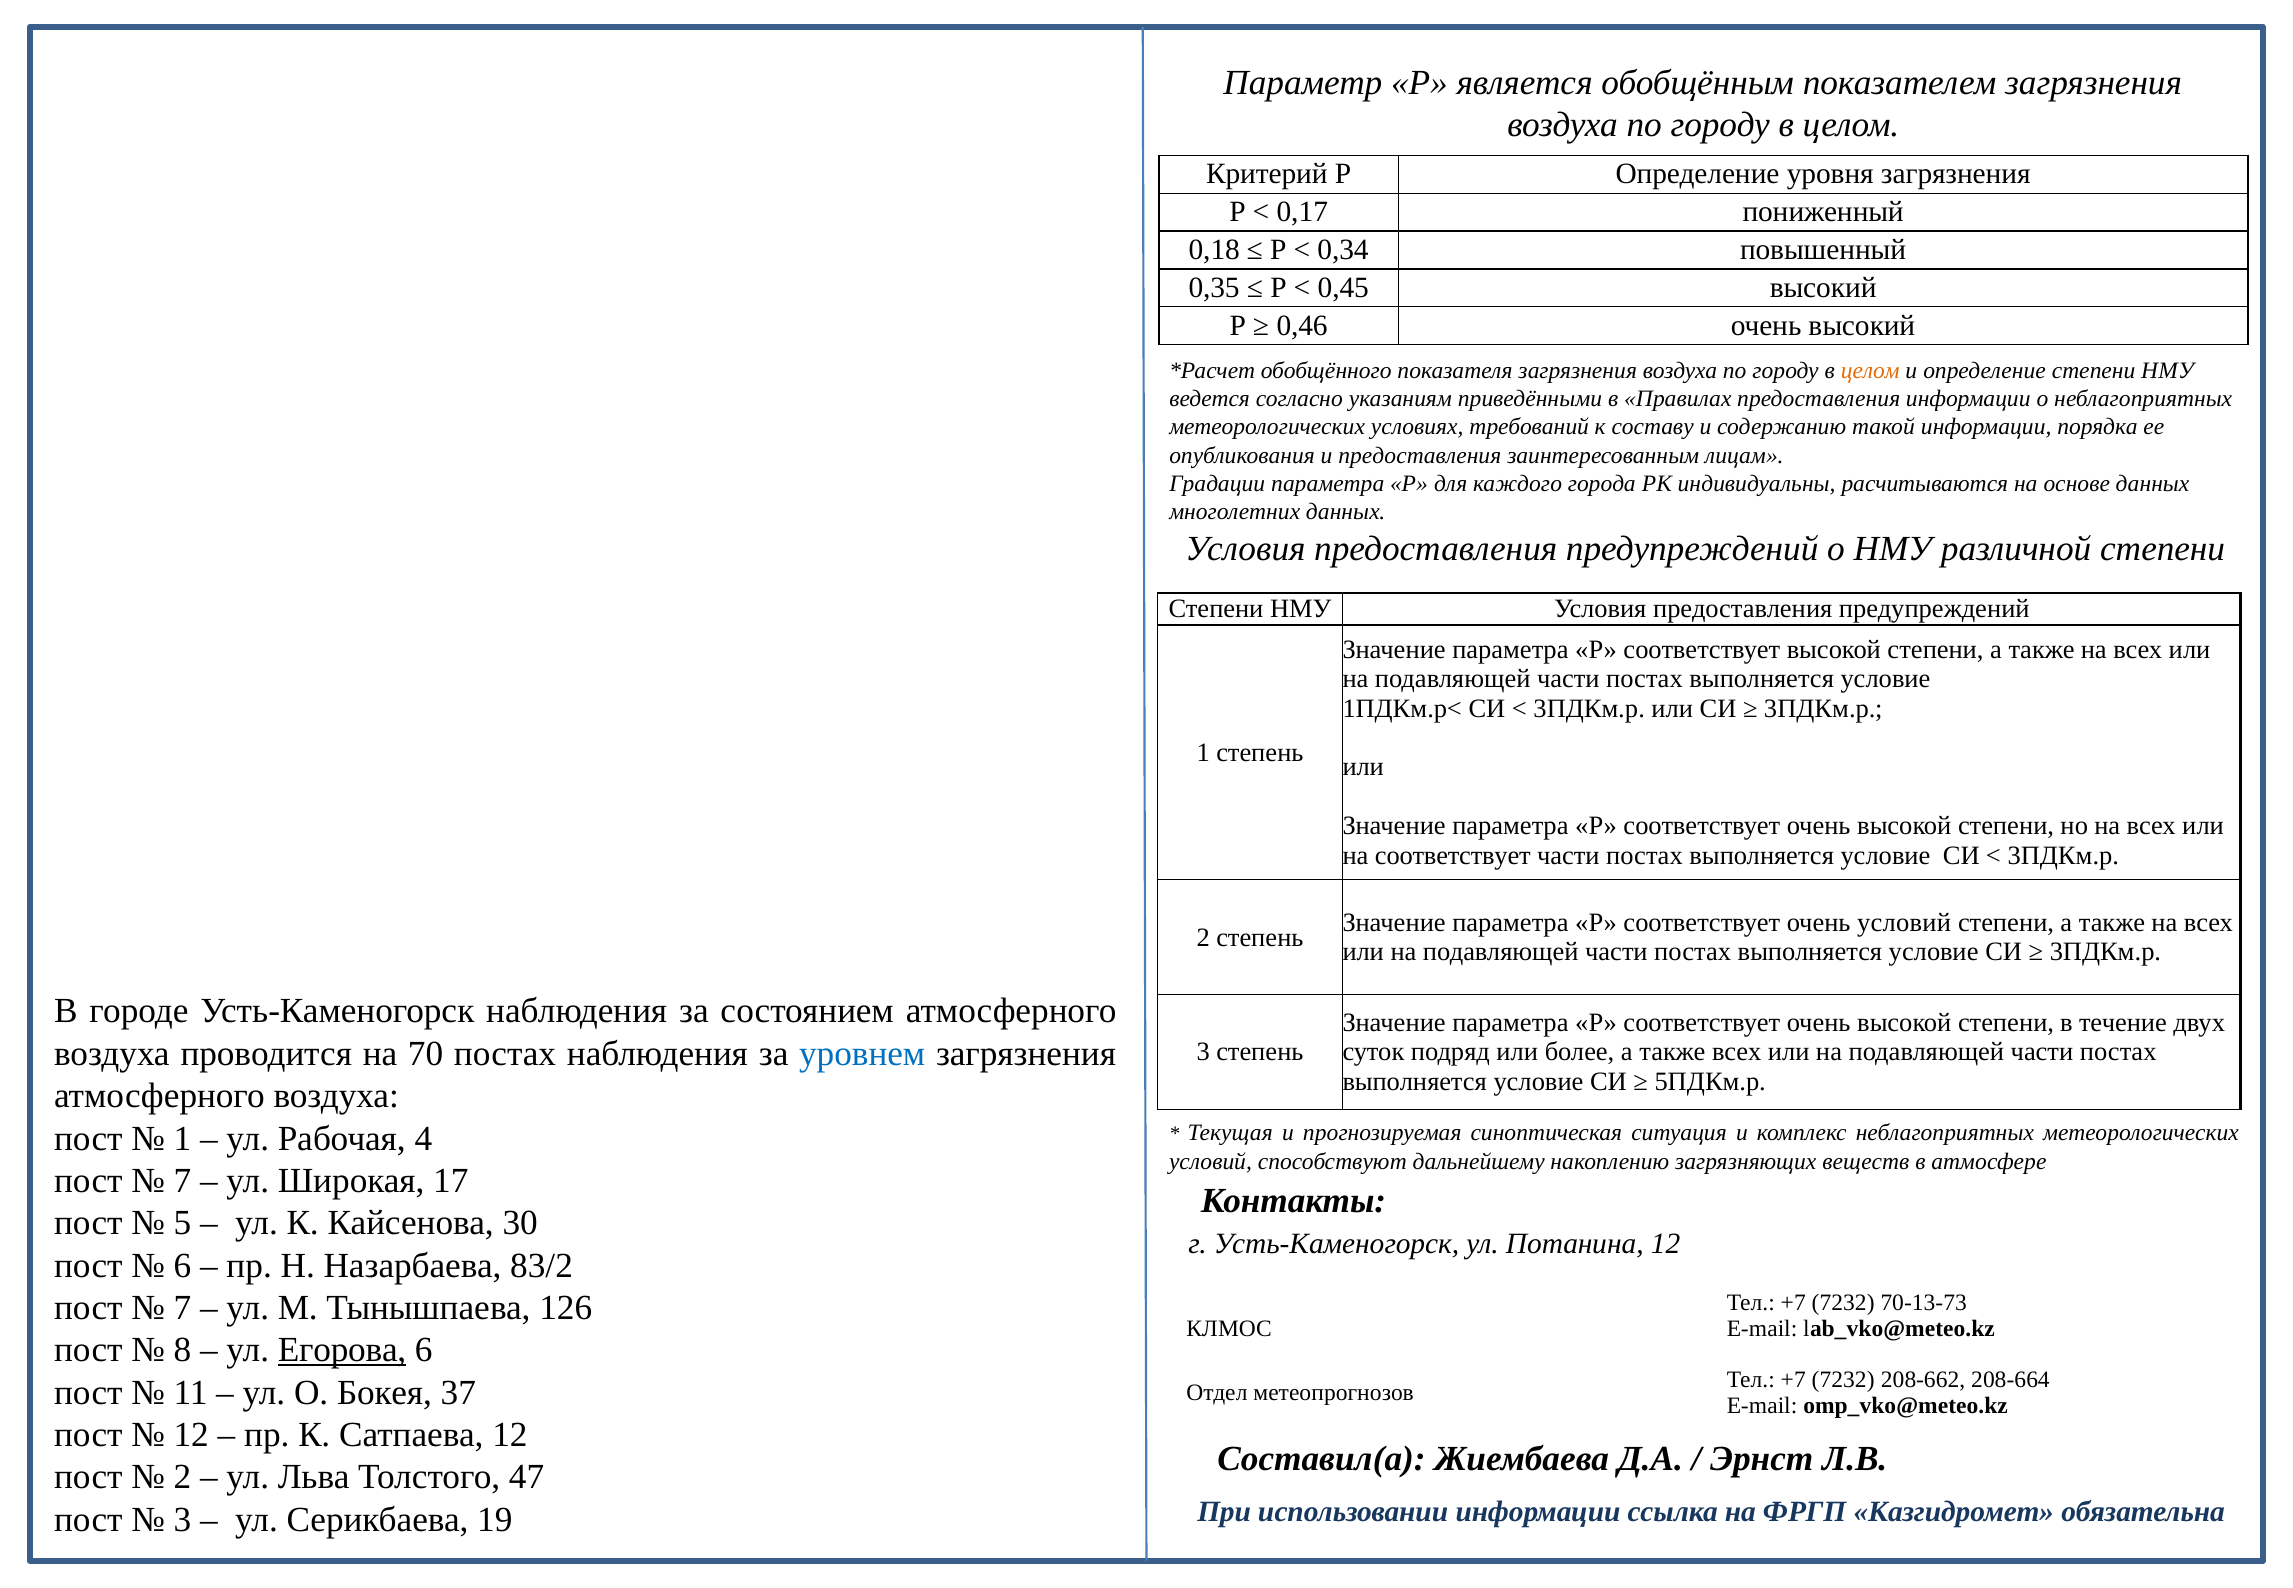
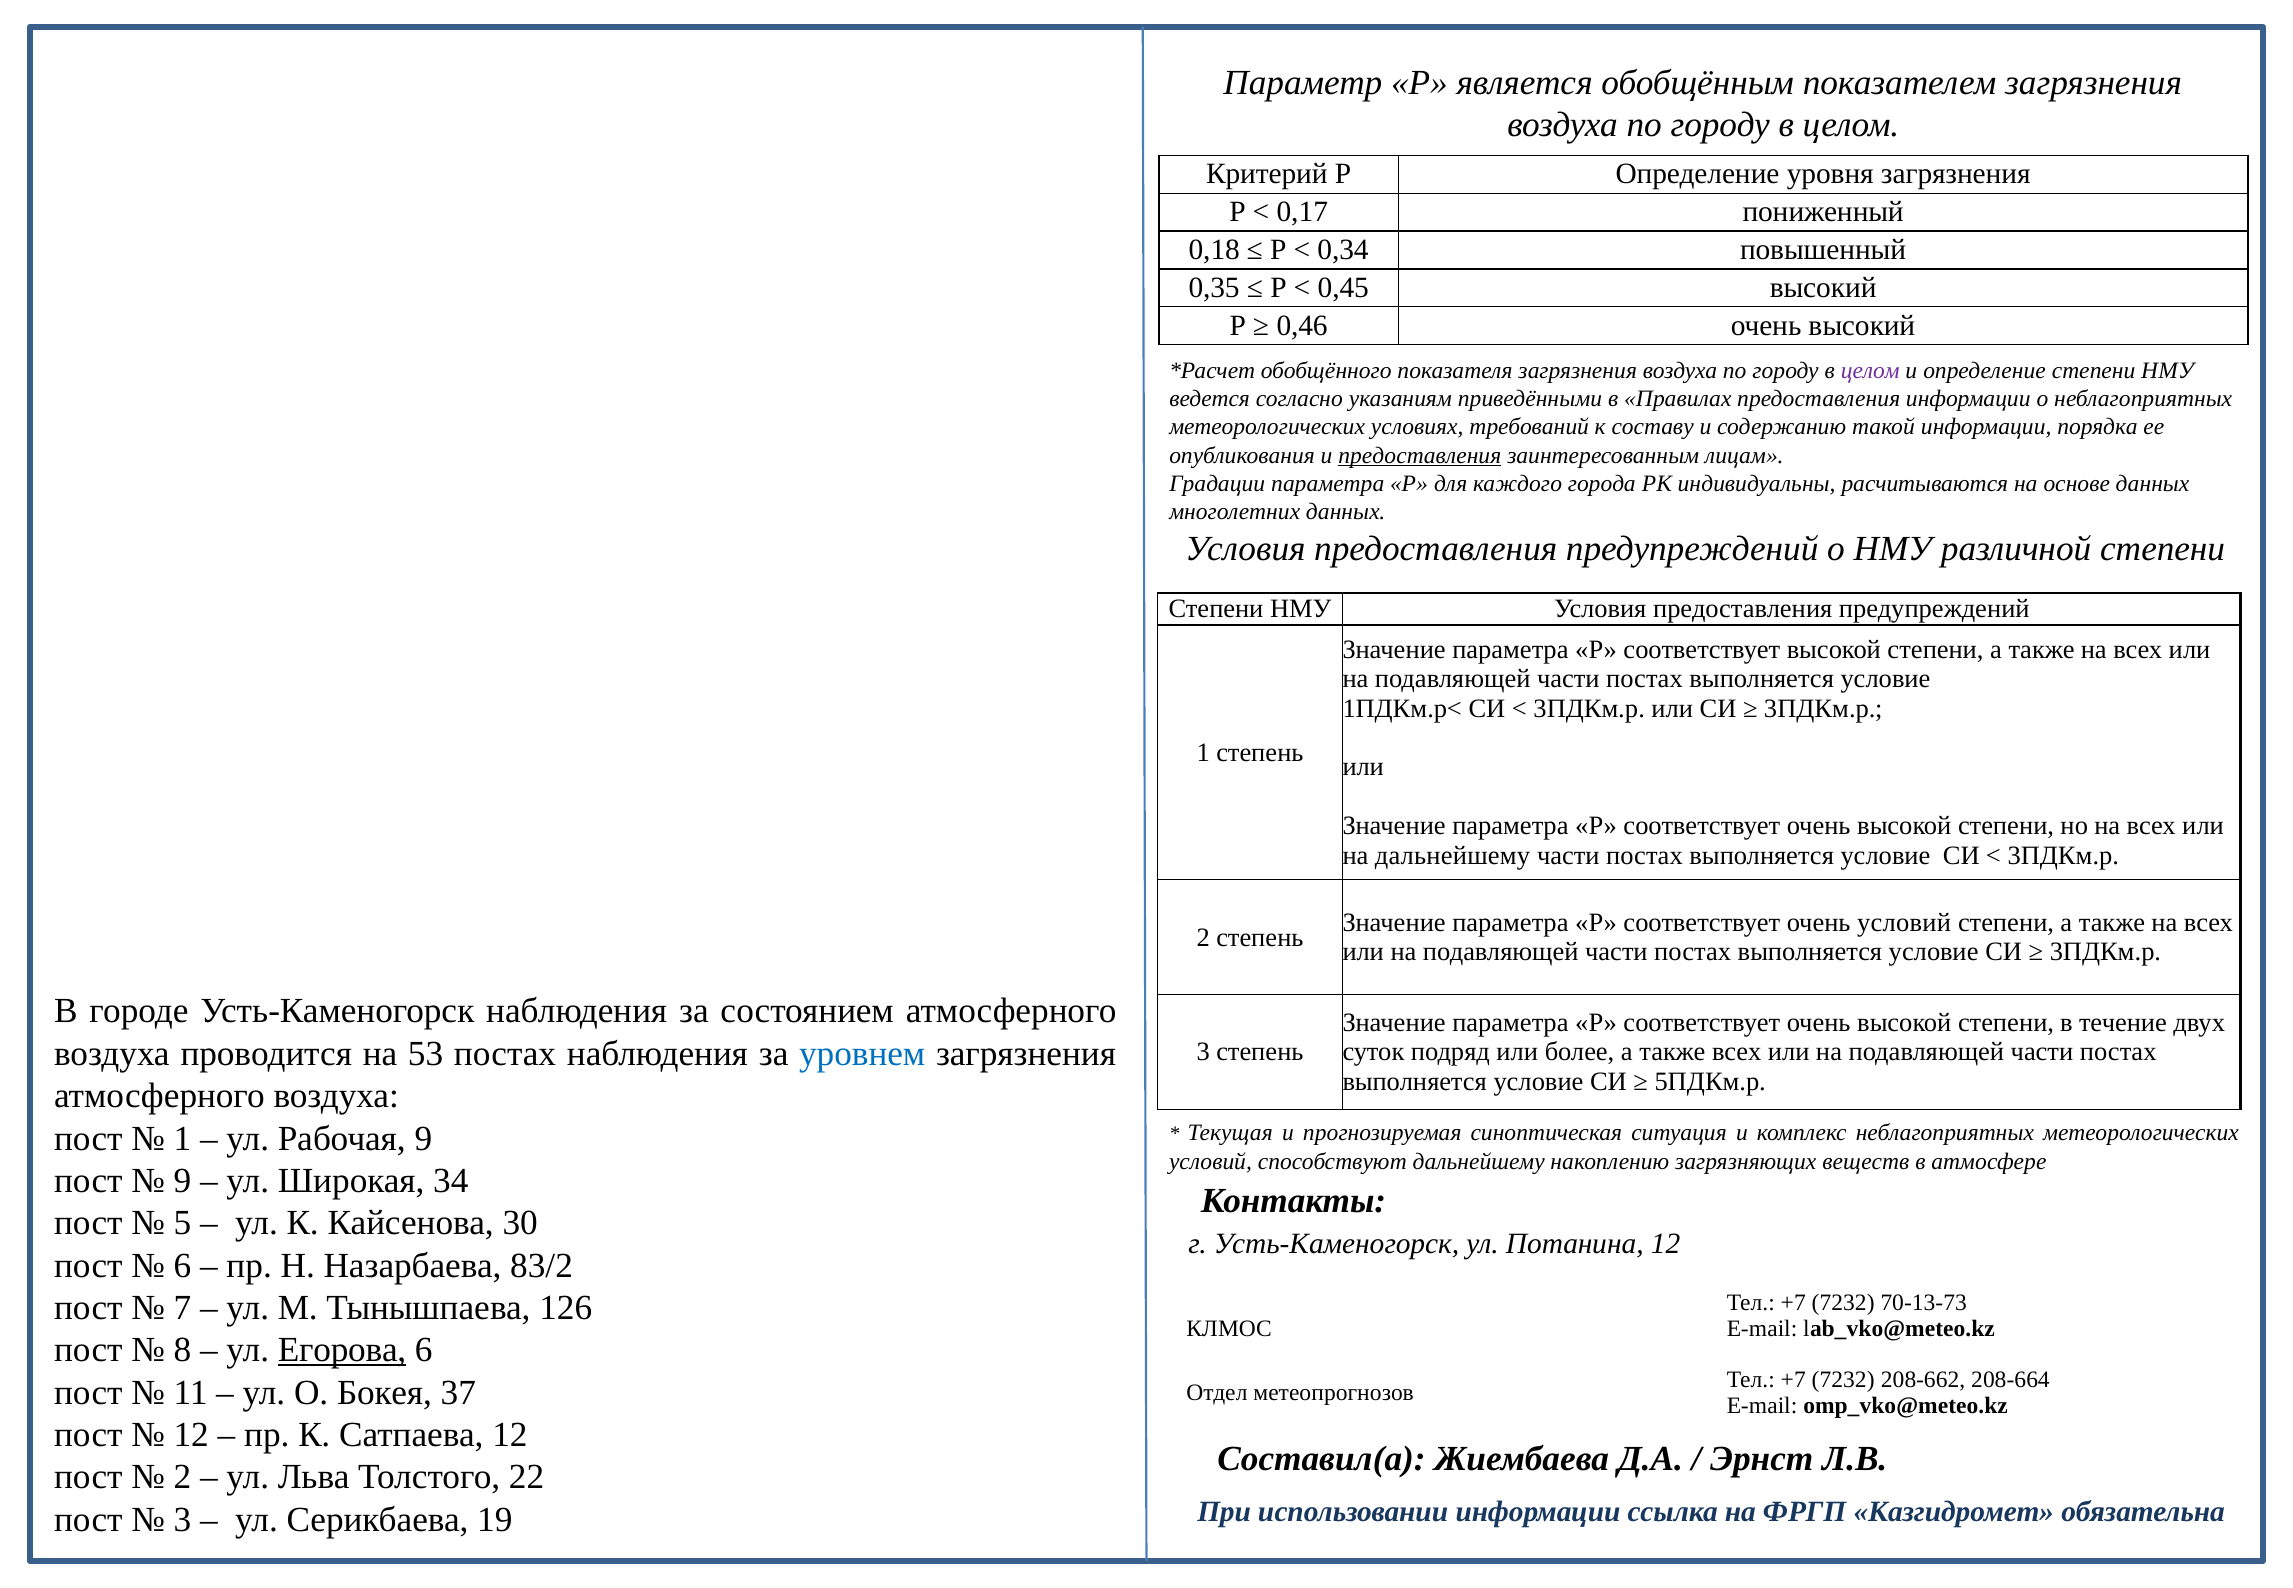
целом colour: orange -> purple (1870, 371)
предоставления underline: none -> present (1420, 455)
на соответствует: соответствует -> дальнейшему (1453, 855)
70: 70 -> 53 (426, 1053)
Рабочая 4: 4 -> 9 (423, 1138)
7: 7 -> 9 (182, 1180)
17: 17 -> 34 (451, 1180)
47: 47 -> 22 (527, 1477)
